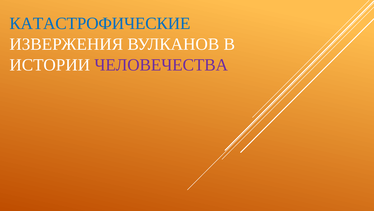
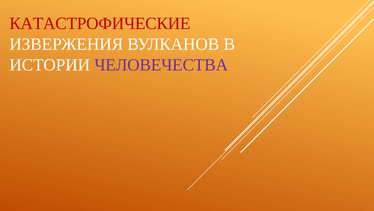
КАТАСТРОФИЧЕСКИЕ colour: blue -> red (100, 23)
